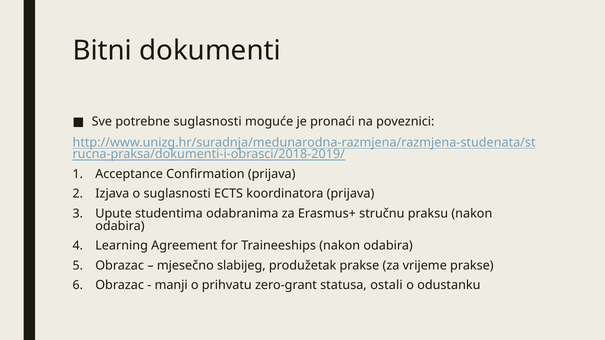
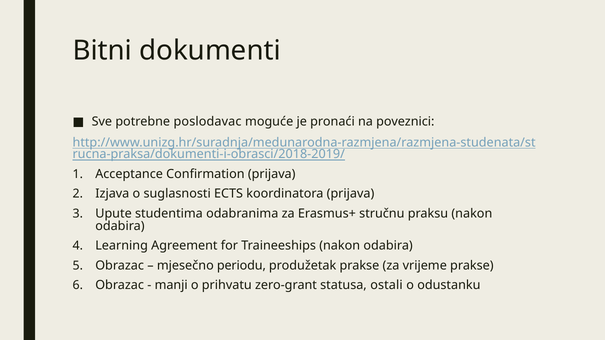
potrebne suglasnosti: suglasnosti -> poslodavac (208, 122)
slabijeg: slabijeg -> periodu (241, 266)
